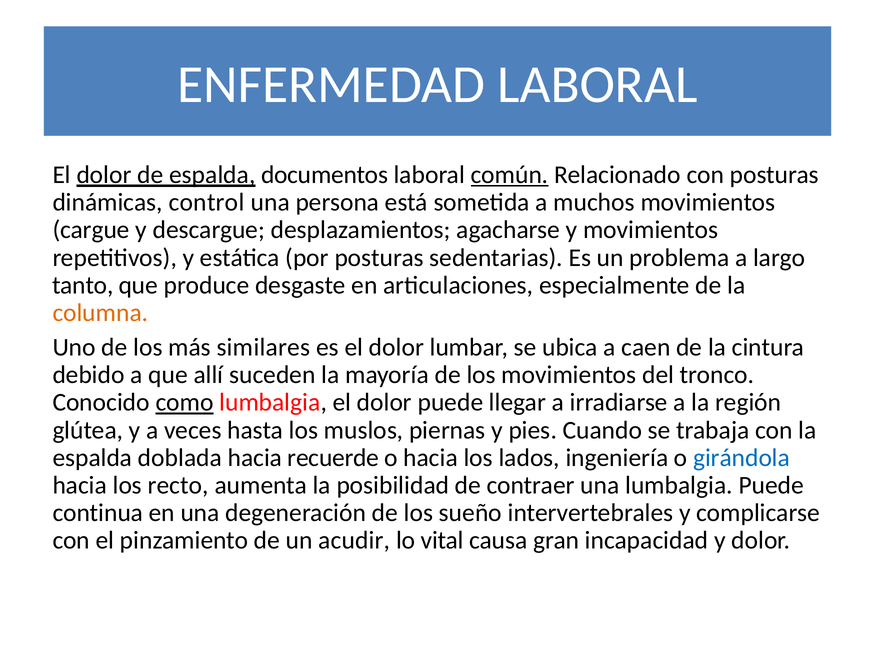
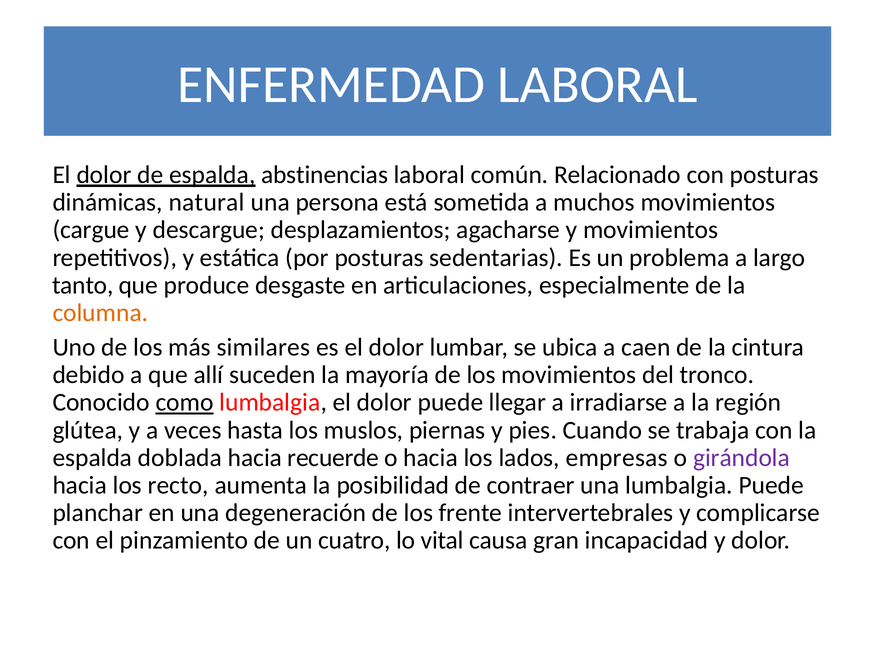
documentos: documentos -> abstinencias (325, 175)
común underline: present -> none (510, 175)
control: control -> natural (207, 202)
ingeniería: ingeniería -> empresas (617, 457)
girándola colour: blue -> purple (742, 457)
continua: continua -> planchar (98, 512)
sueño: sueño -> frente (470, 512)
acudir: acudir -> cuatro (354, 540)
